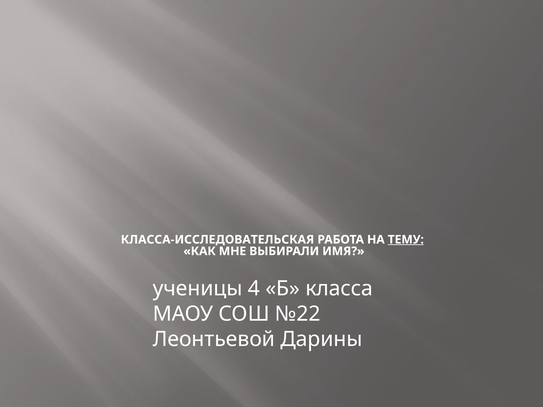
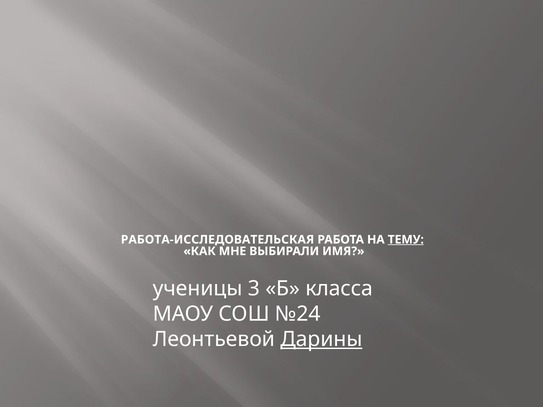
КЛАССА-ИССЛЕДОВАТЕЛЬСКАЯ: КЛАССА-ИССЛЕДОВАТЕЛЬСКАЯ -> РАБОТА-ИССЛЕДОВАТЕЛЬСКАЯ (218, 240)
4: 4 -> 3 (254, 289)
№22: №22 -> №24 (298, 314)
Дарины underline: none -> present (321, 340)
